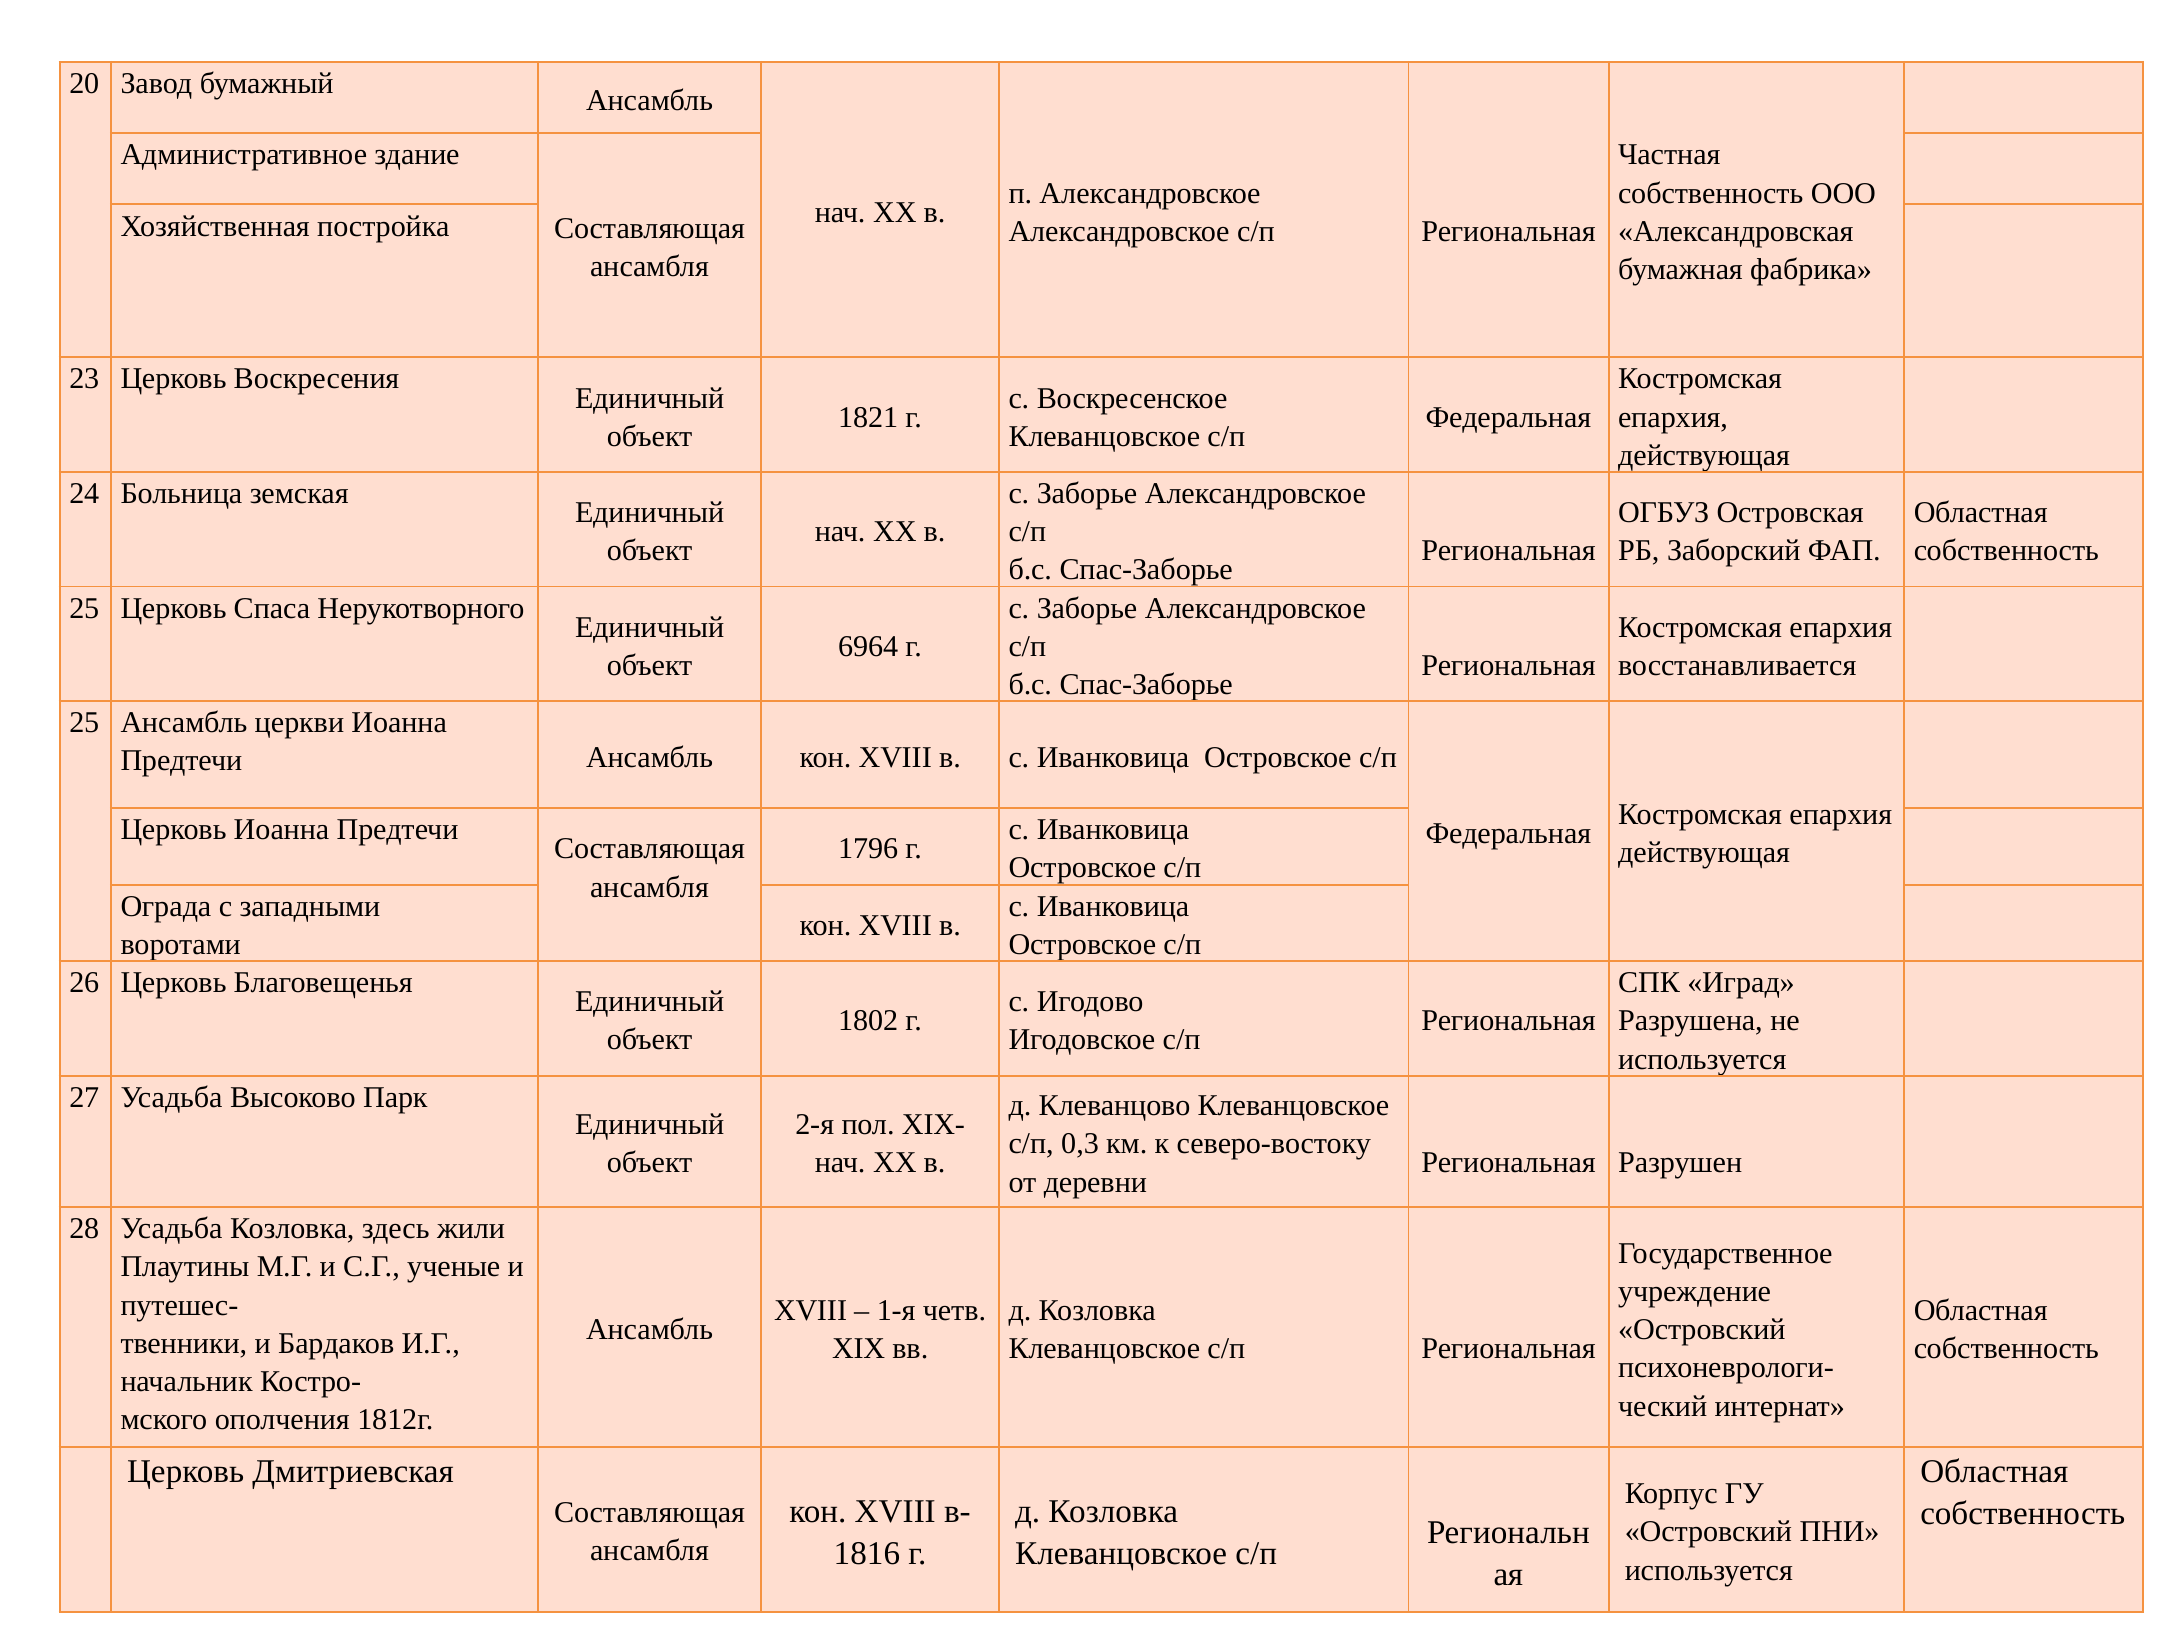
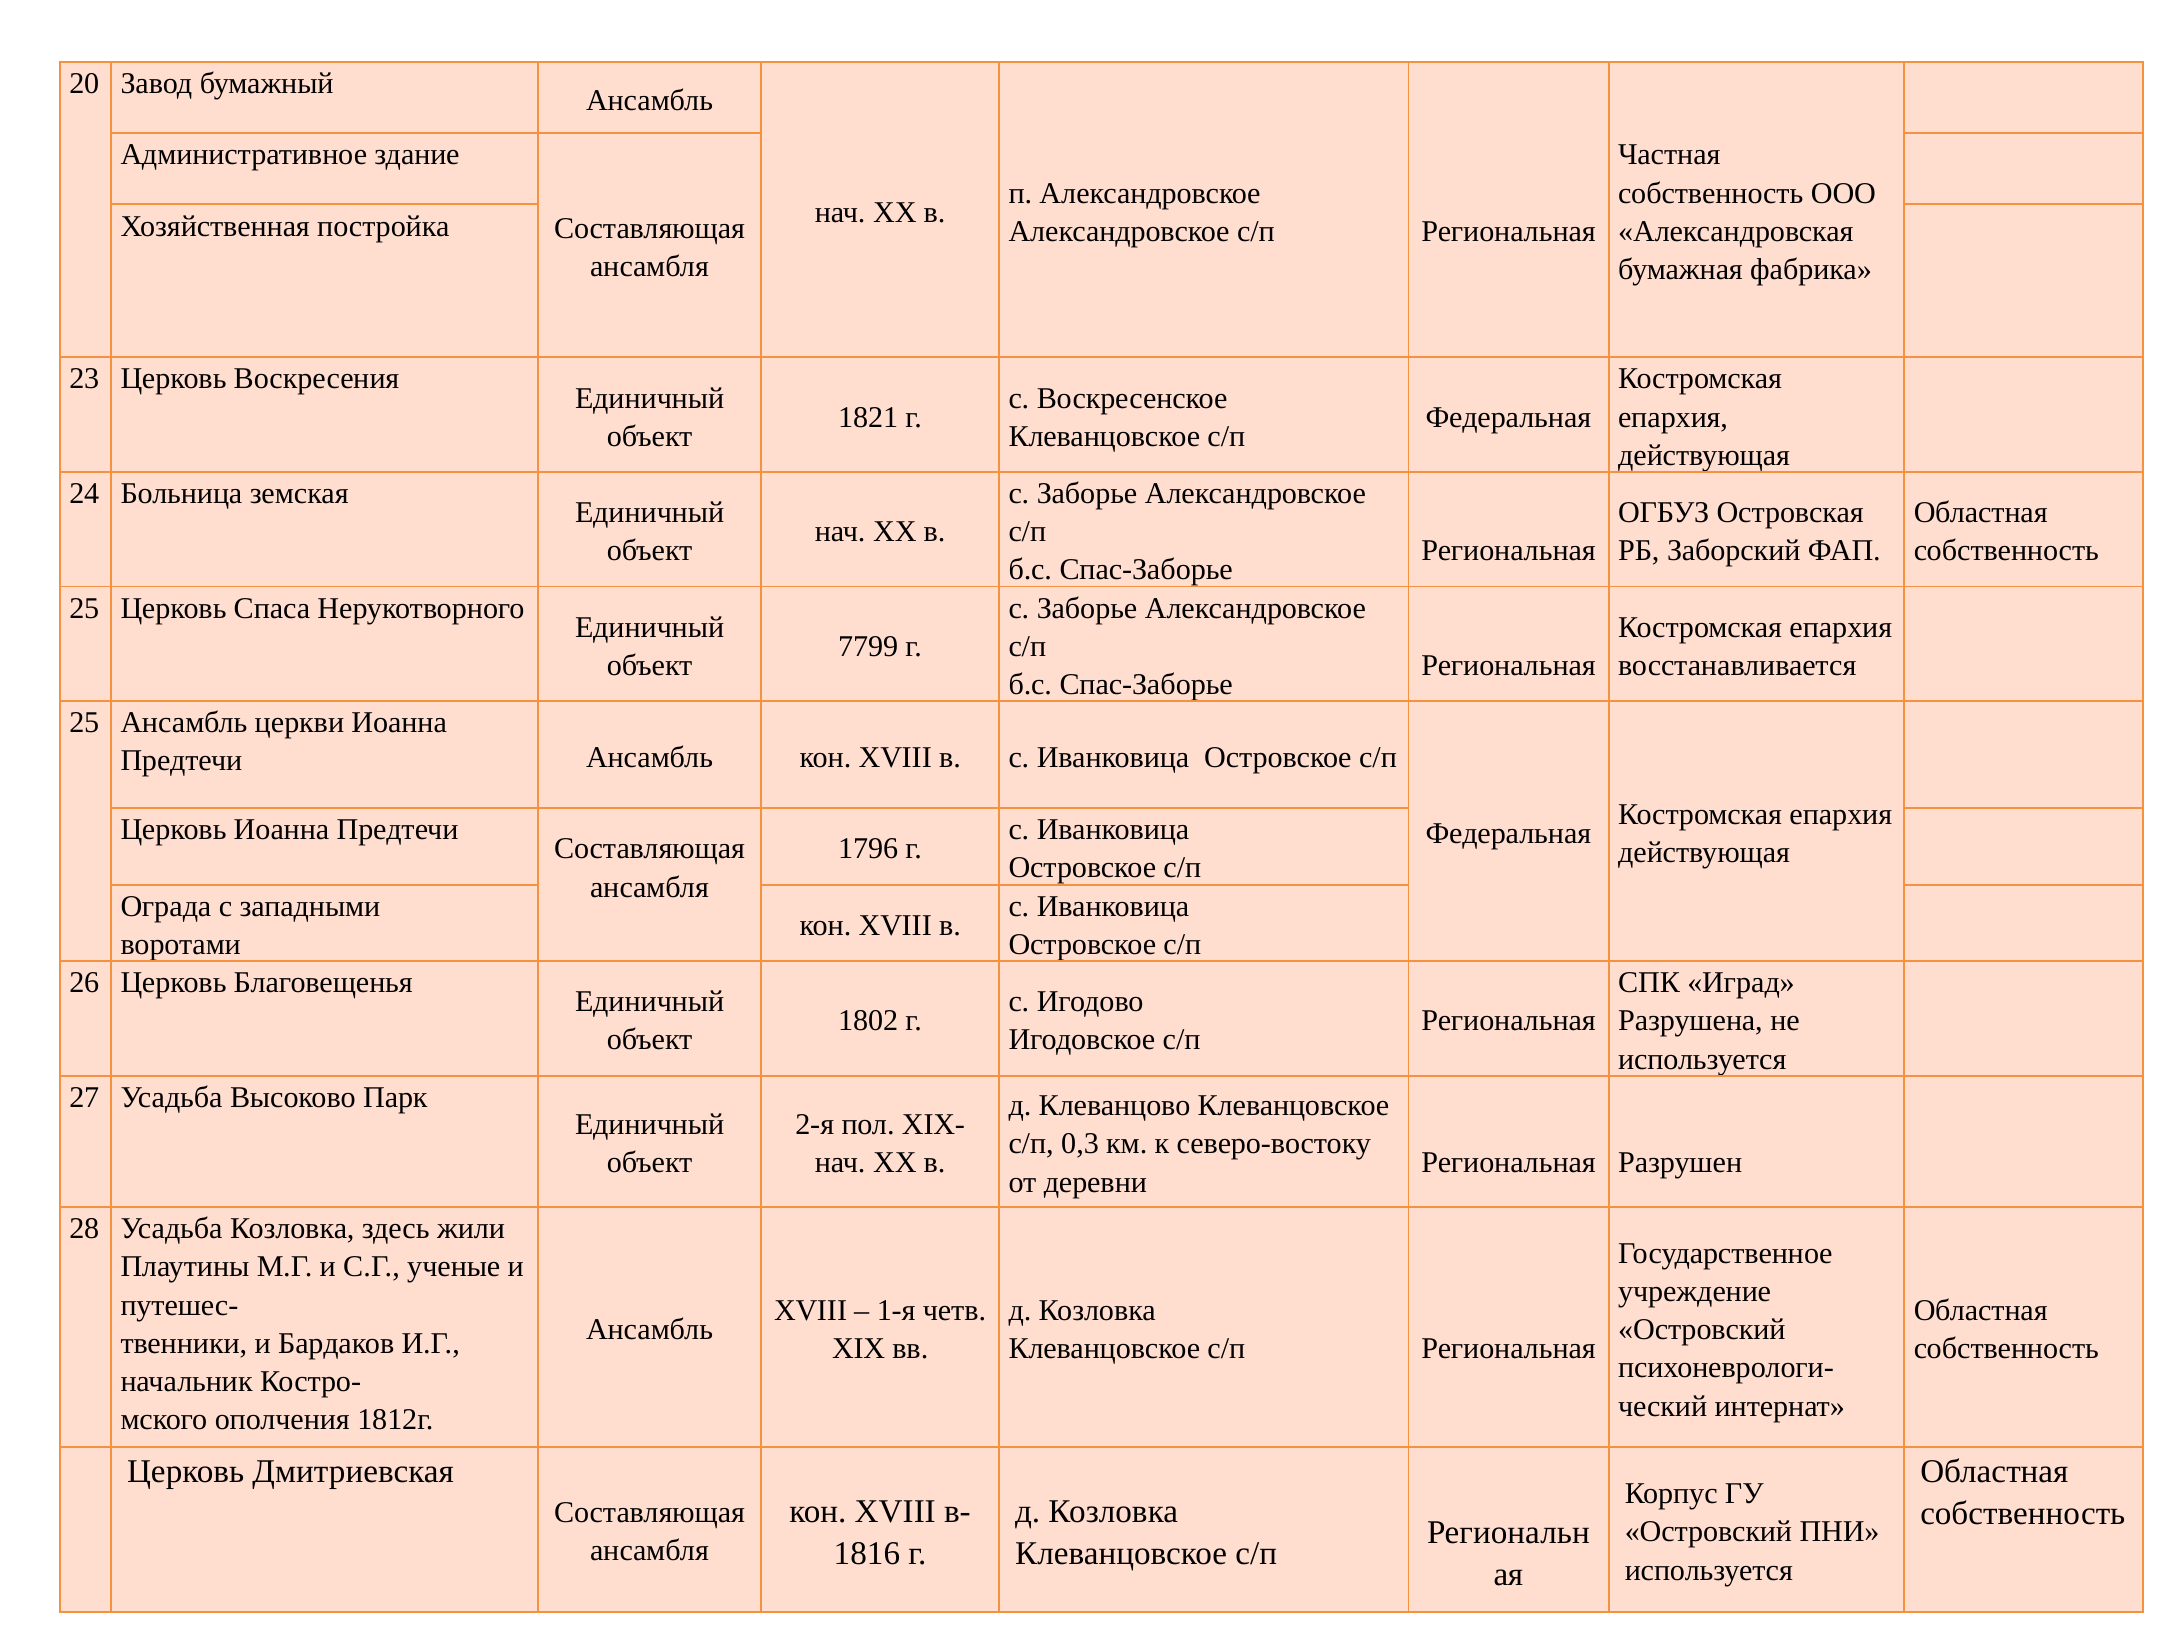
6964: 6964 -> 7799 (868, 646)
